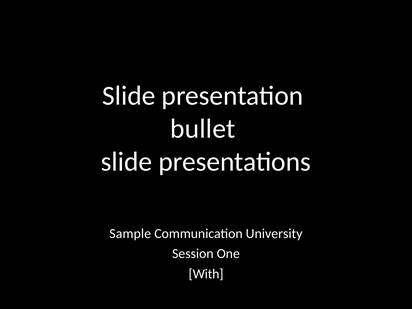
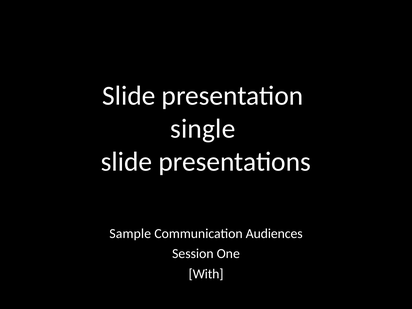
bullet: bullet -> single (203, 129)
University: University -> Audiences (274, 234)
